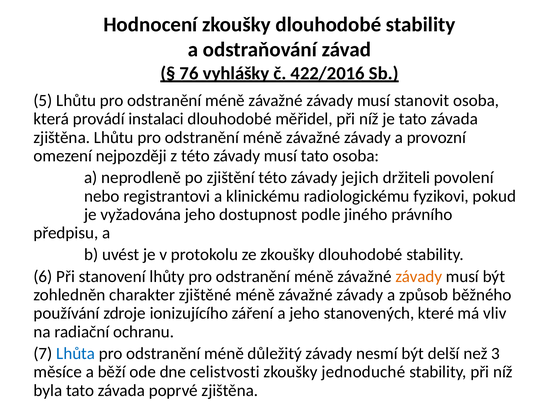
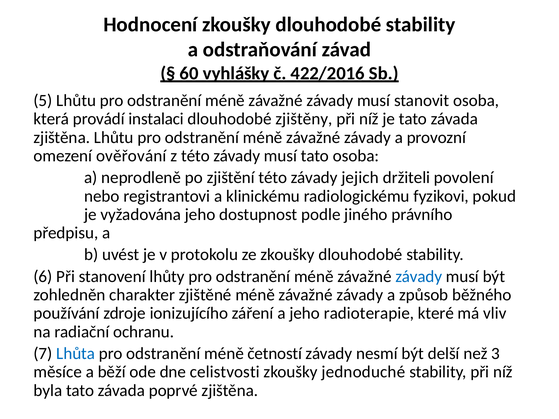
76: 76 -> 60 (189, 73)
měřidel: měřidel -> zjištěny (304, 119)
nejpozději: nejpozději -> ověřování (131, 156)
závady colour: orange -> blue (419, 277)
stanovených: stanovených -> radioterapie (369, 314)
důležitý: důležitý -> četností (275, 354)
